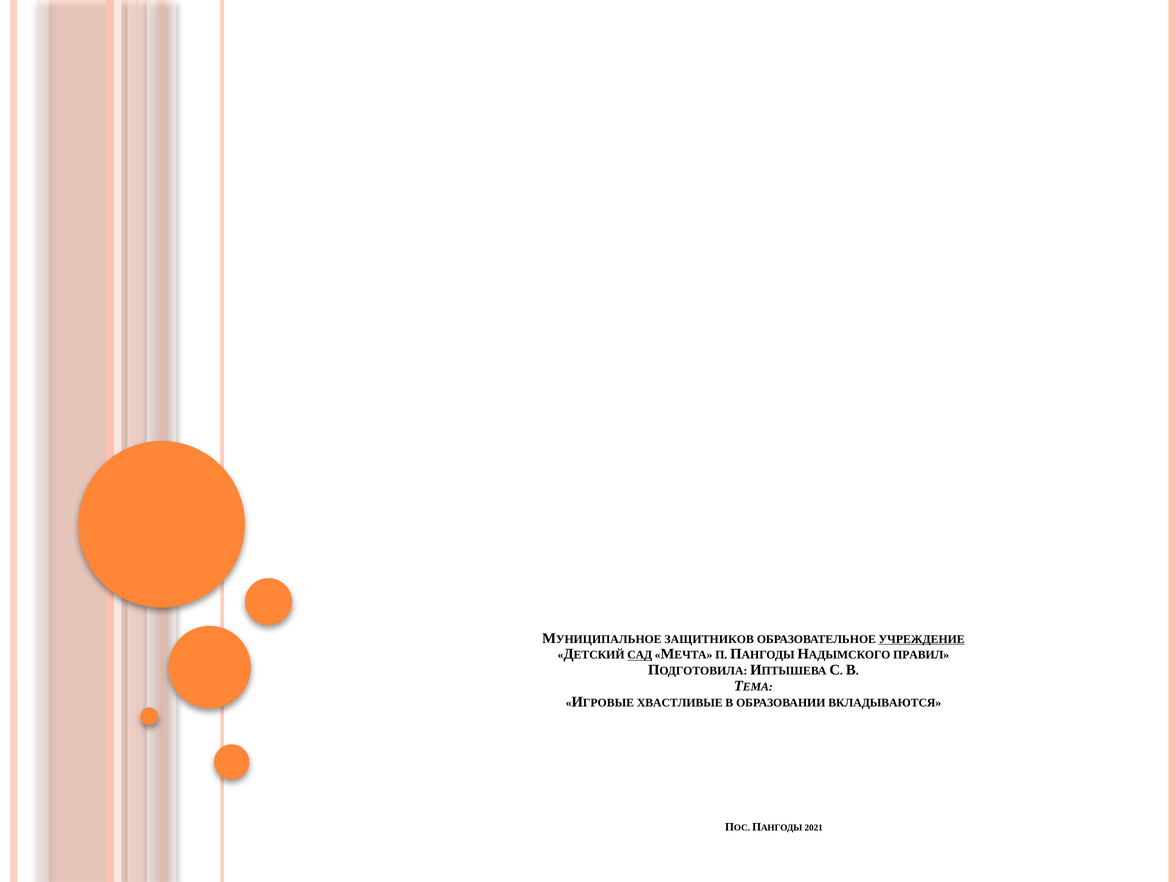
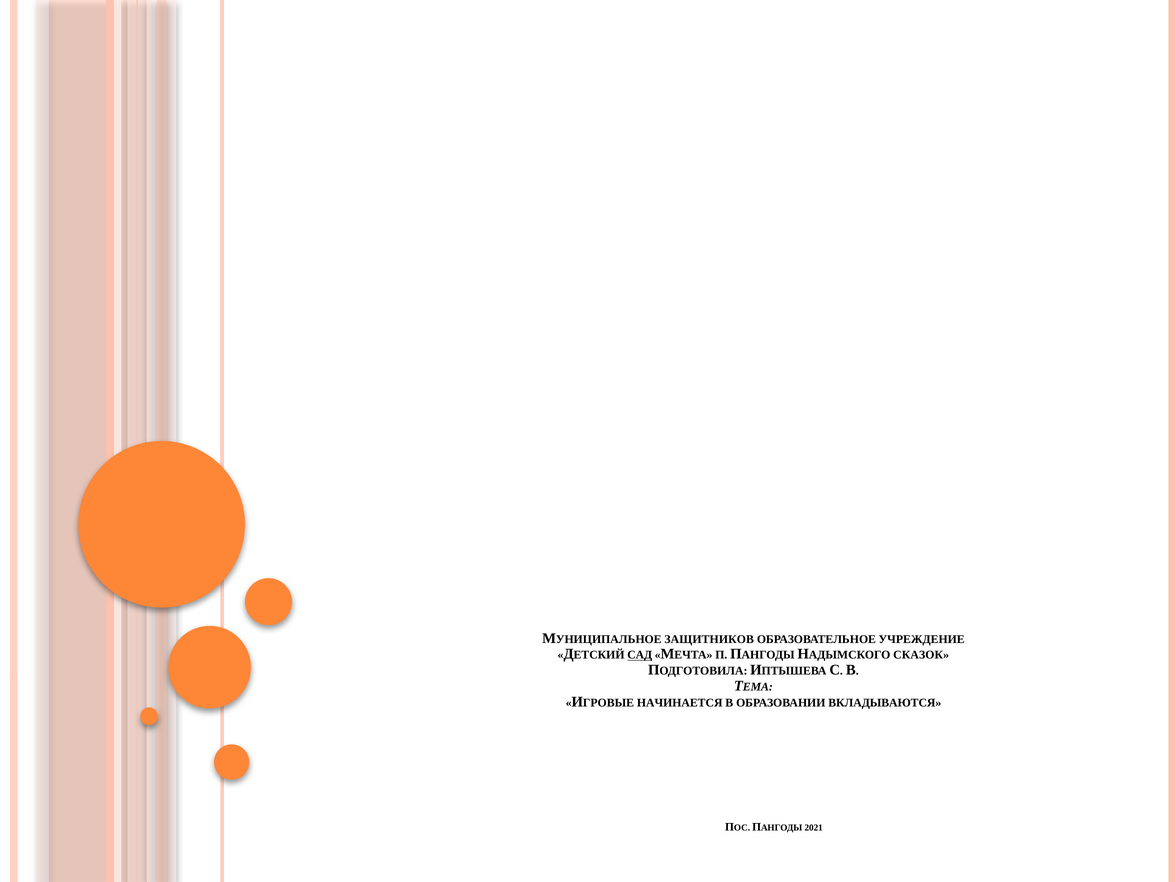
УЧРЕЖДЕНИЕ underline: present -> none (922, 639)
ПРАВИЛ: ПРАВИЛ -> СКАЗОК (921, 655)
ХВАСТЛИВЫЕ: ХВАСТЛИВЫЕ -> НАЧИНАЕТСЯ (680, 703)
